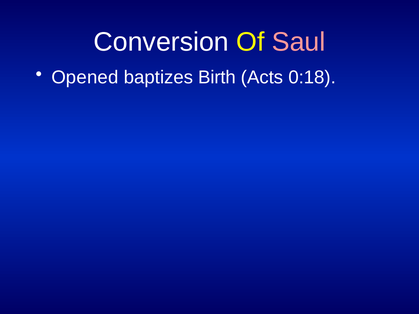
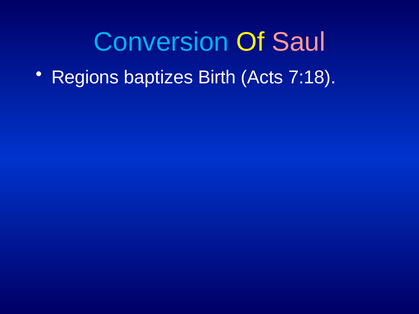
Conversion colour: white -> light blue (161, 42)
Opened: Opened -> Regions (85, 77)
0:18: 0:18 -> 7:18 (312, 77)
